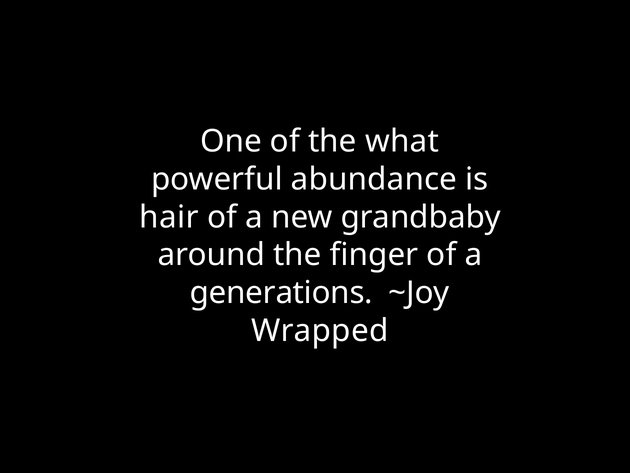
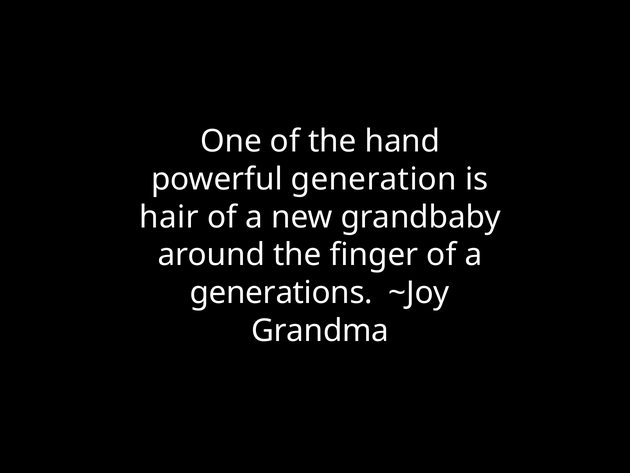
what: what -> hand (402, 141)
abundance: abundance -> generation (374, 179)
Wrapped: Wrapped -> Grandma (320, 330)
